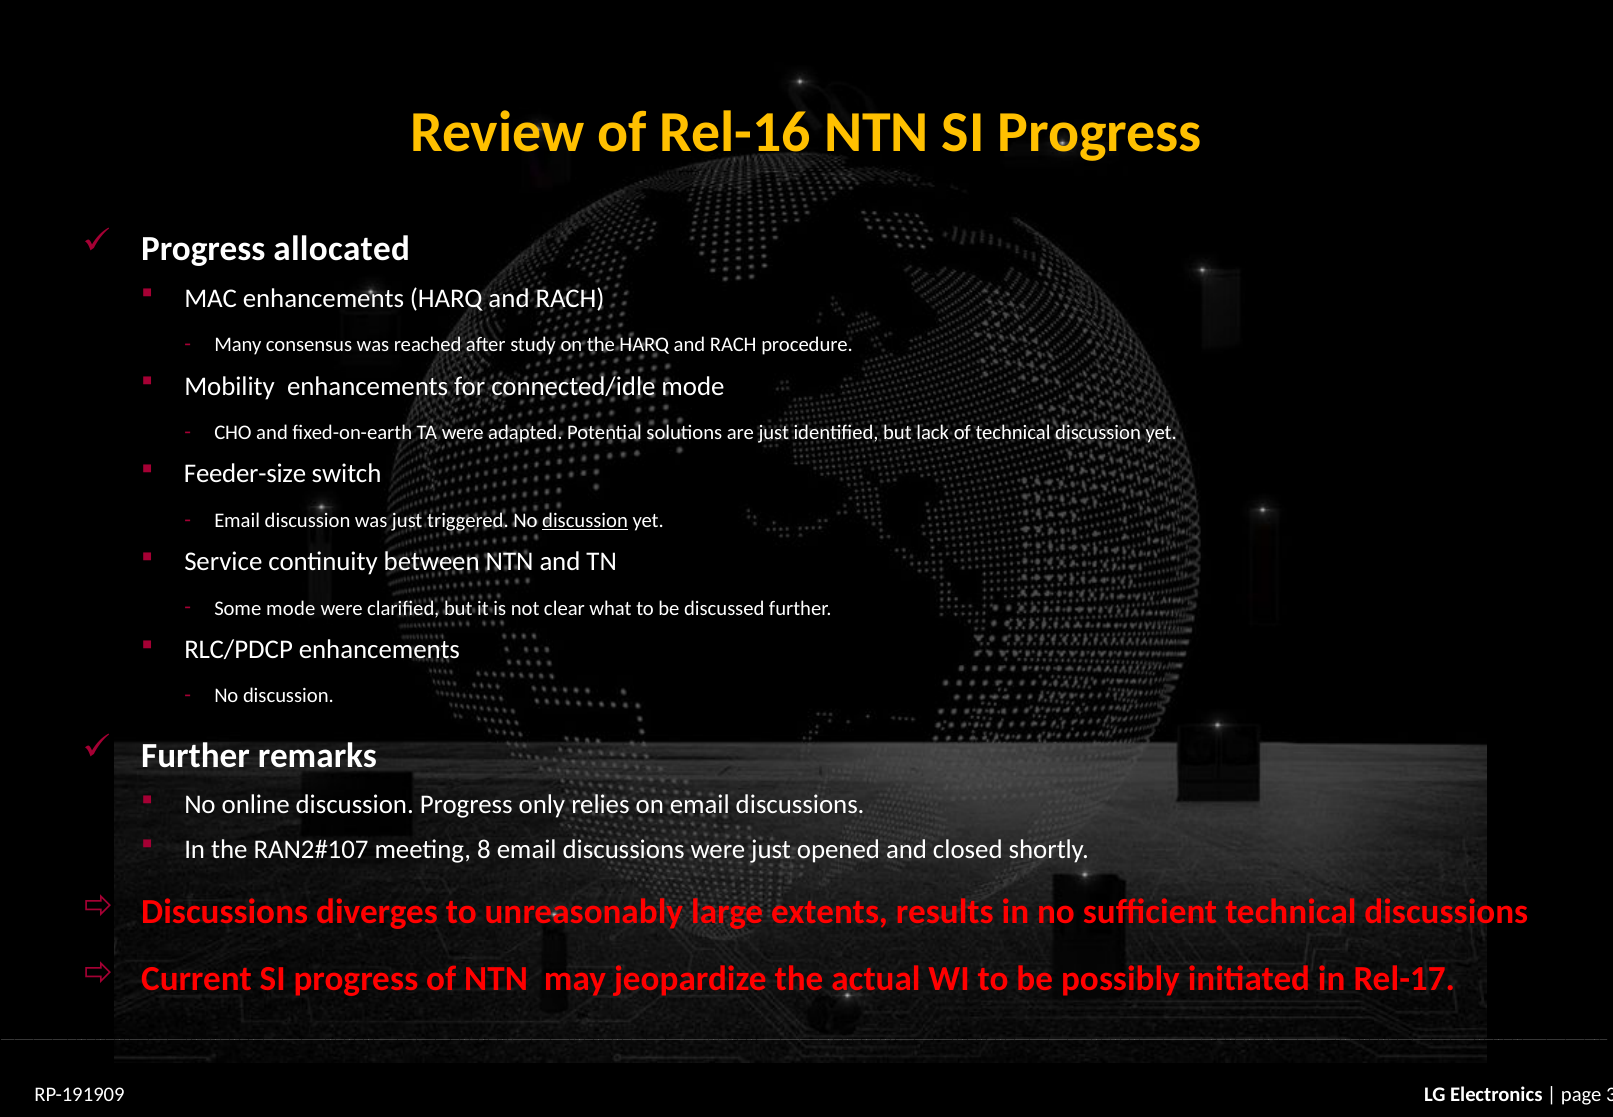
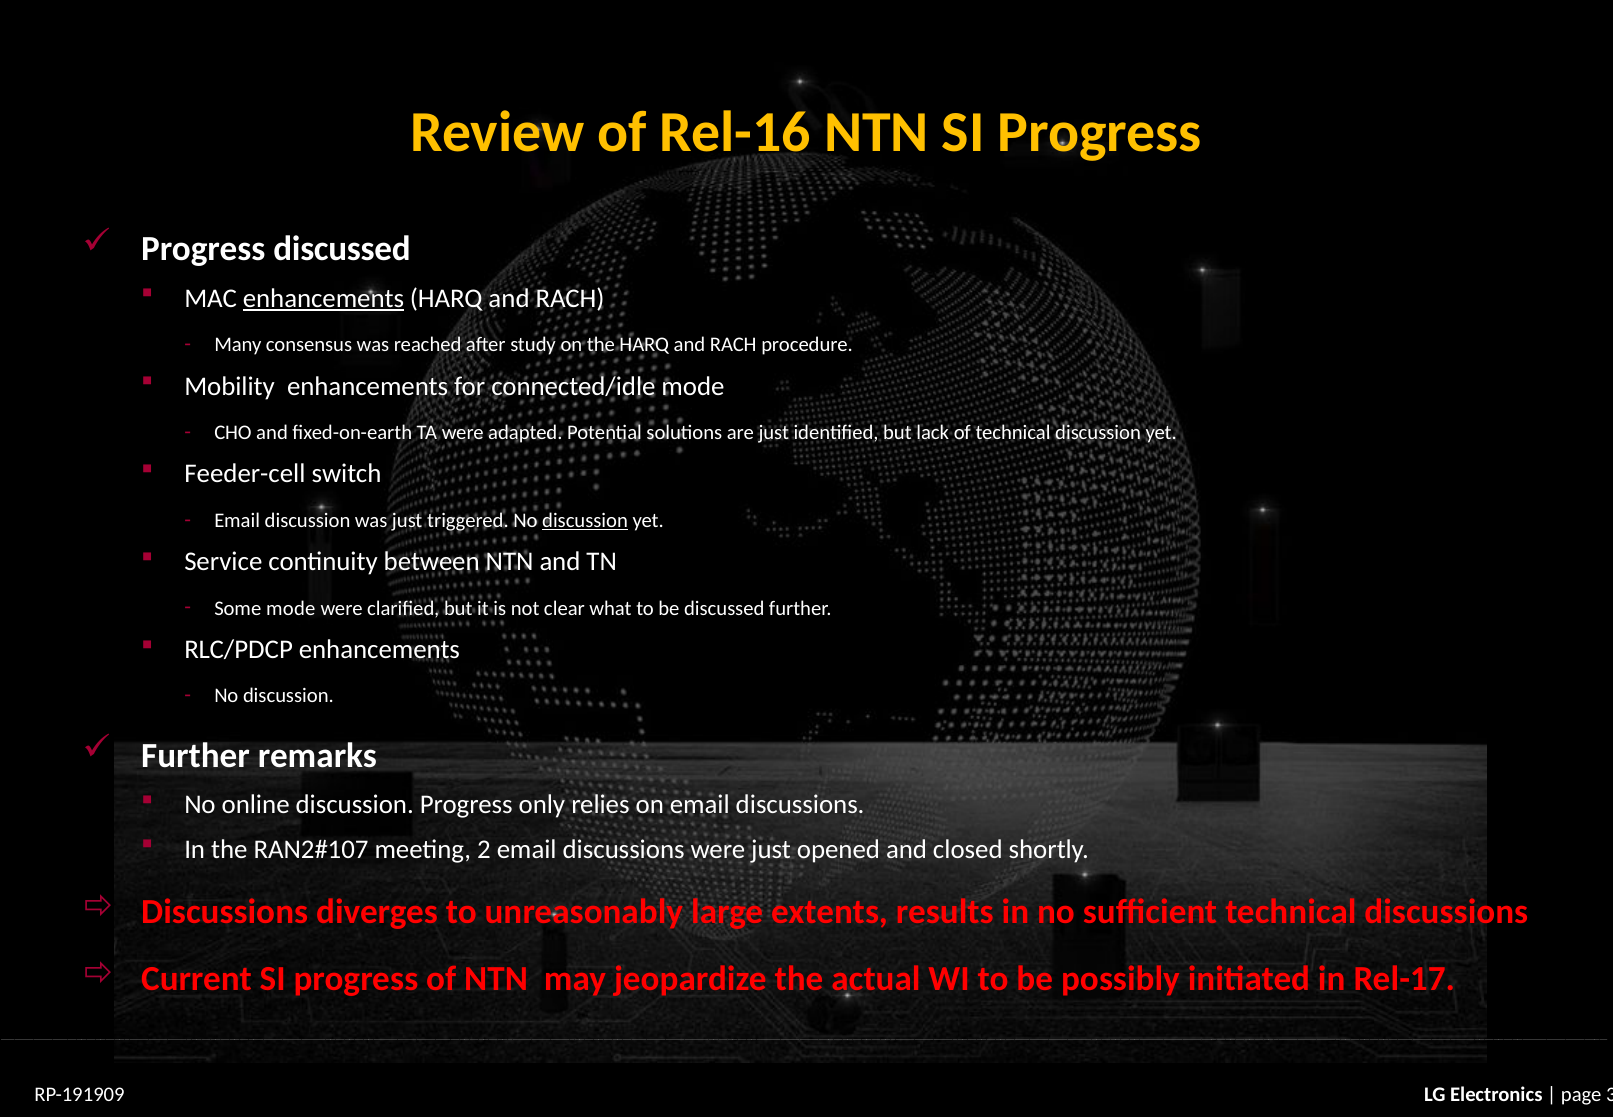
Progress allocated: allocated -> discussed (342, 249)
enhancements underline: none -> present (323, 298)
Feeder-size: Feeder-size -> Feeder-cell (245, 474)
8: 8 -> 2 (484, 849)
